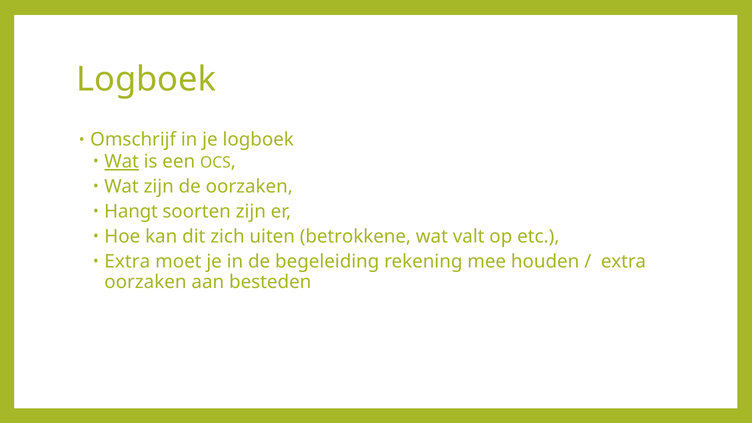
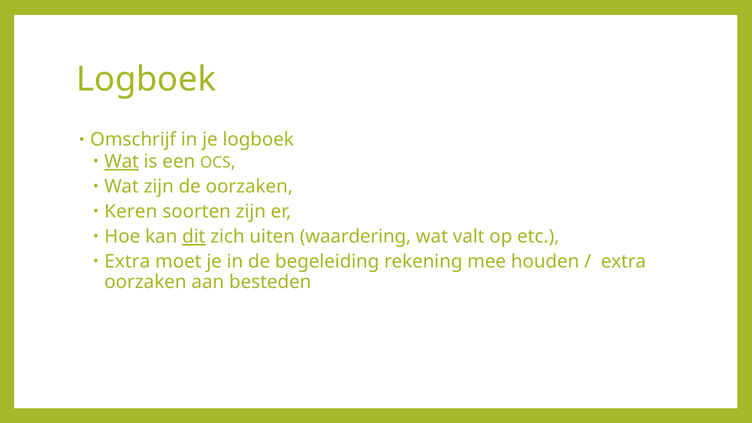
Hangt: Hangt -> Keren (131, 212)
dit underline: none -> present (194, 237)
betrokkene: betrokkene -> waardering (355, 237)
